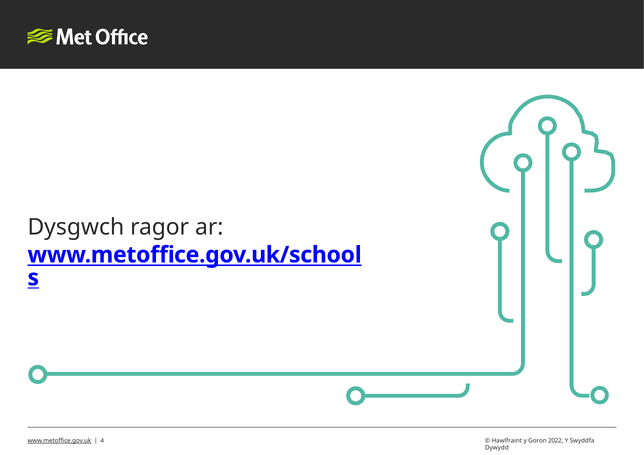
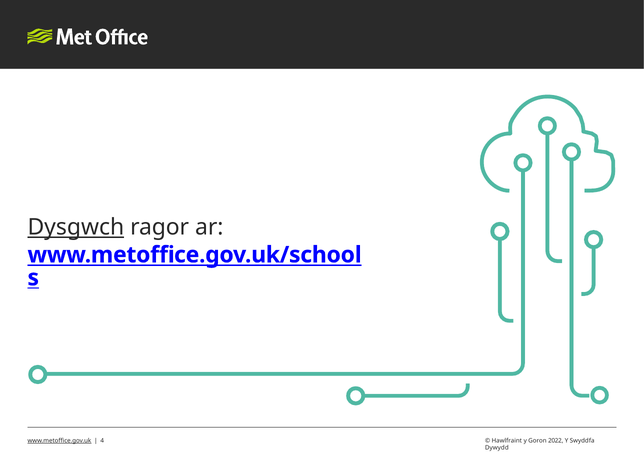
Dysgwch underline: none -> present (76, 228)
